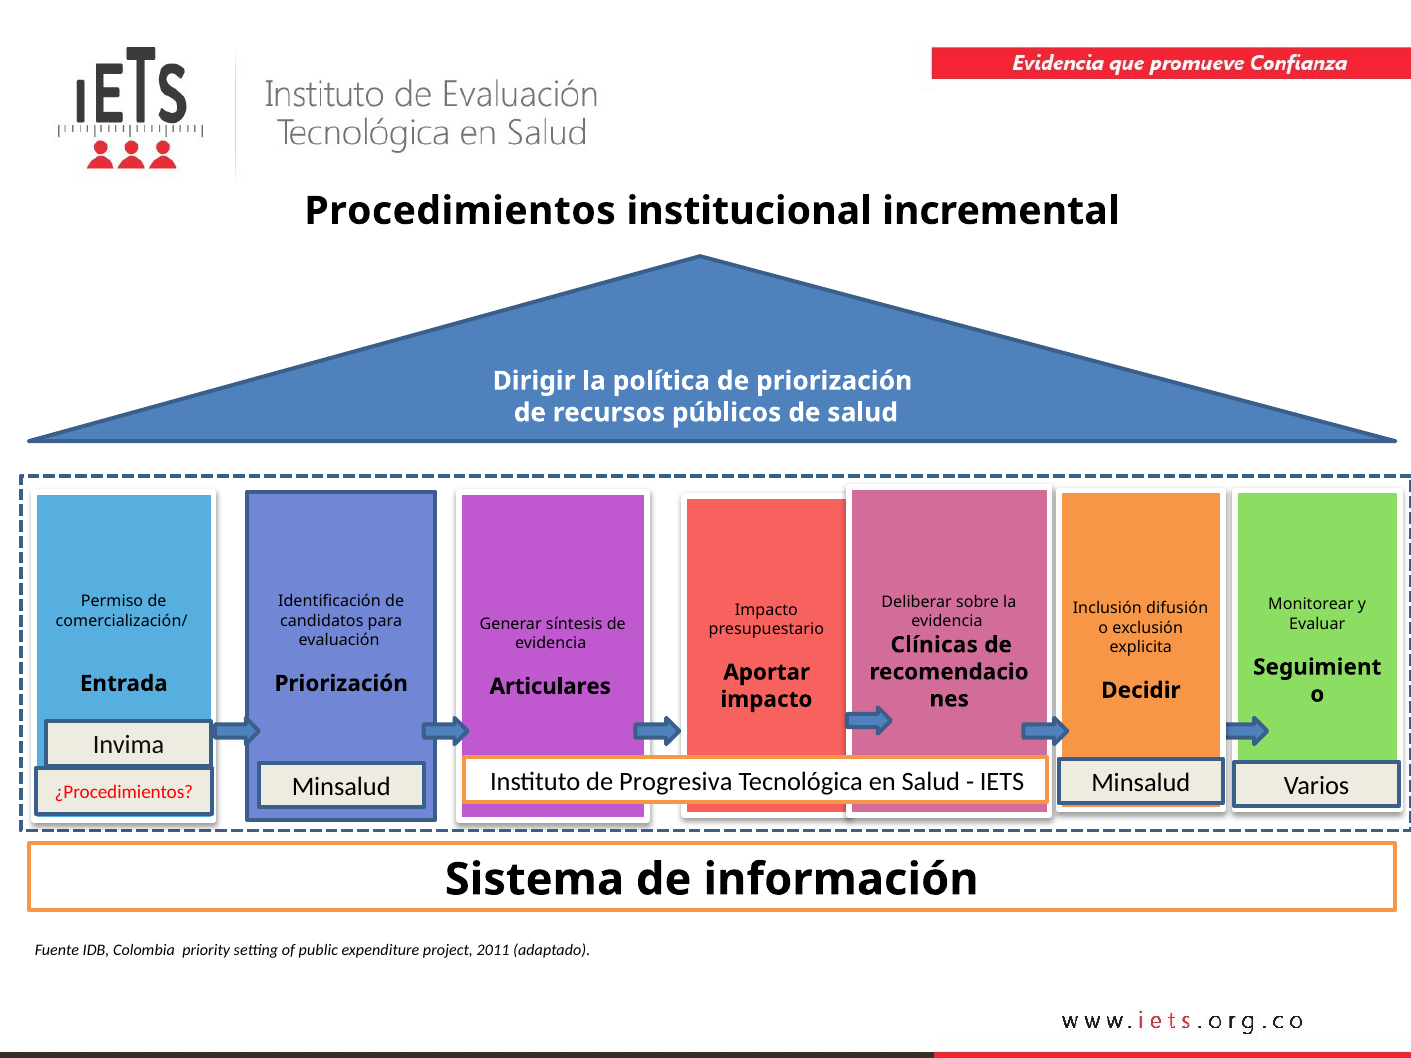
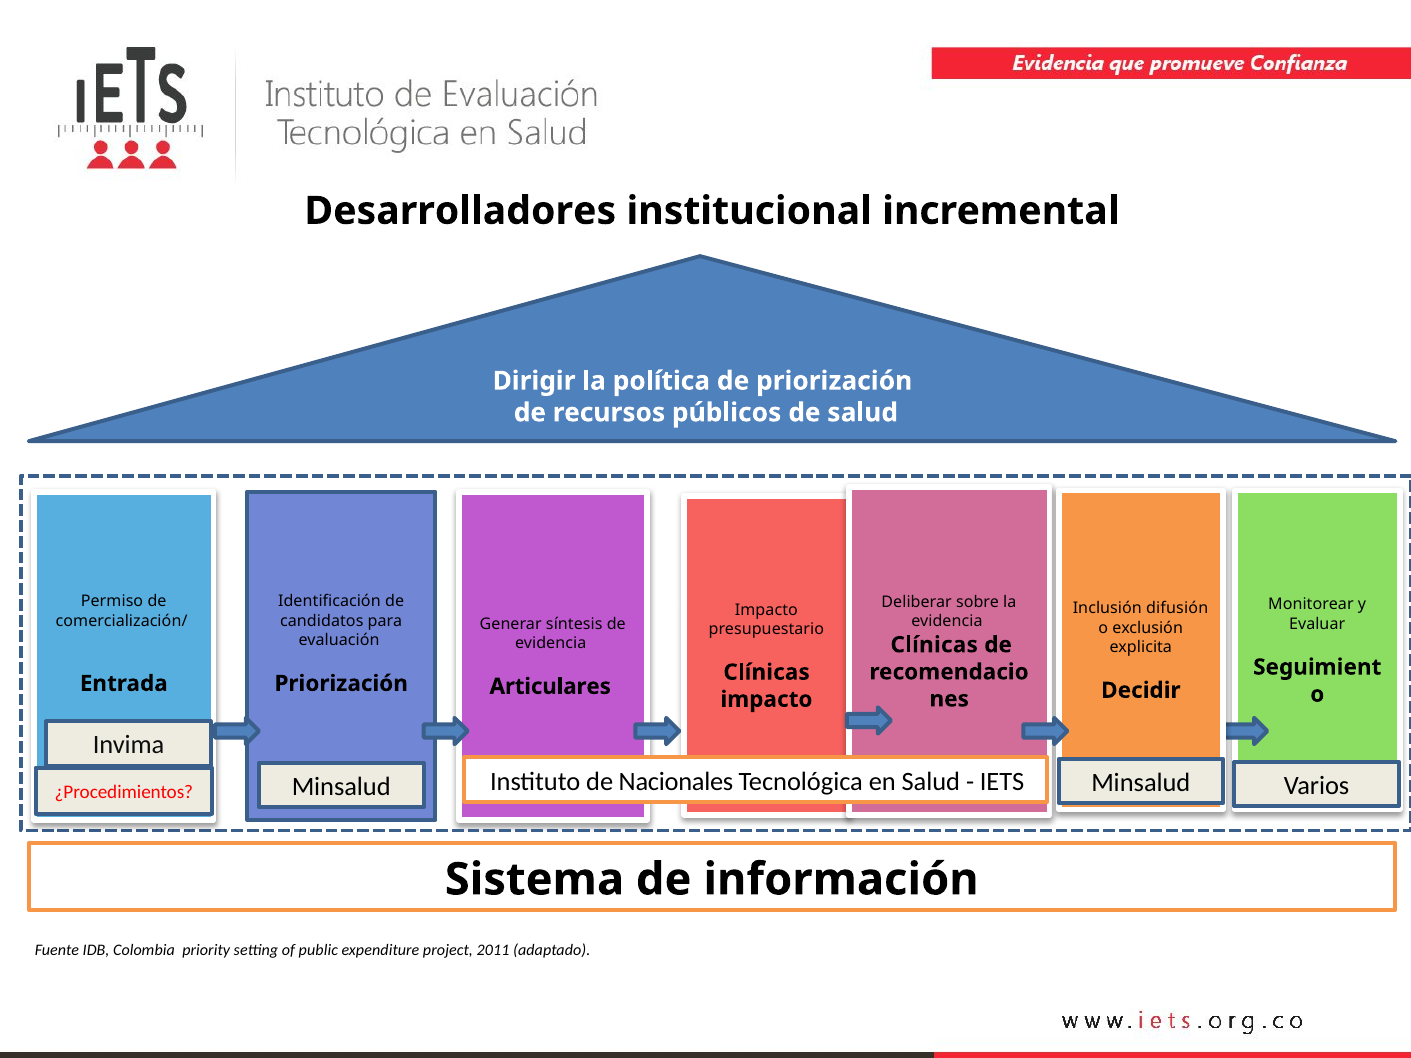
Procedimientos: Procedimientos -> Desarrolladores (460, 211)
Aportar: Aportar -> Clínicas (767, 672)
Progresiva: Progresiva -> Nacionales (676, 782)
